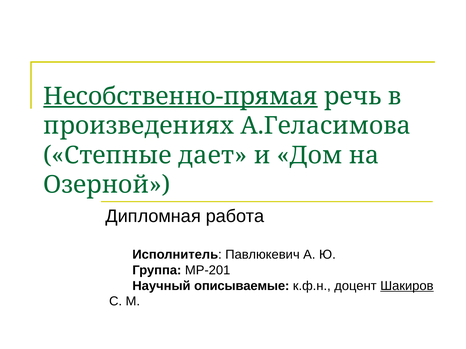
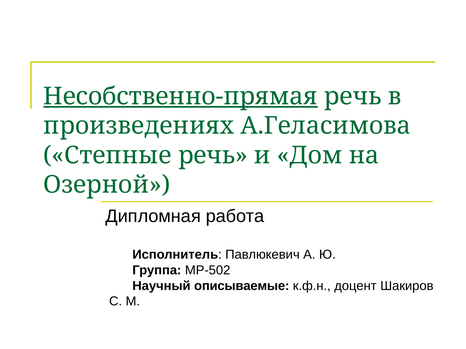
Степные дает: дает -> речь (213, 156)
МР-201: МР-201 -> МР-502 (208, 271)
Шакиров underline: present -> none (407, 286)
